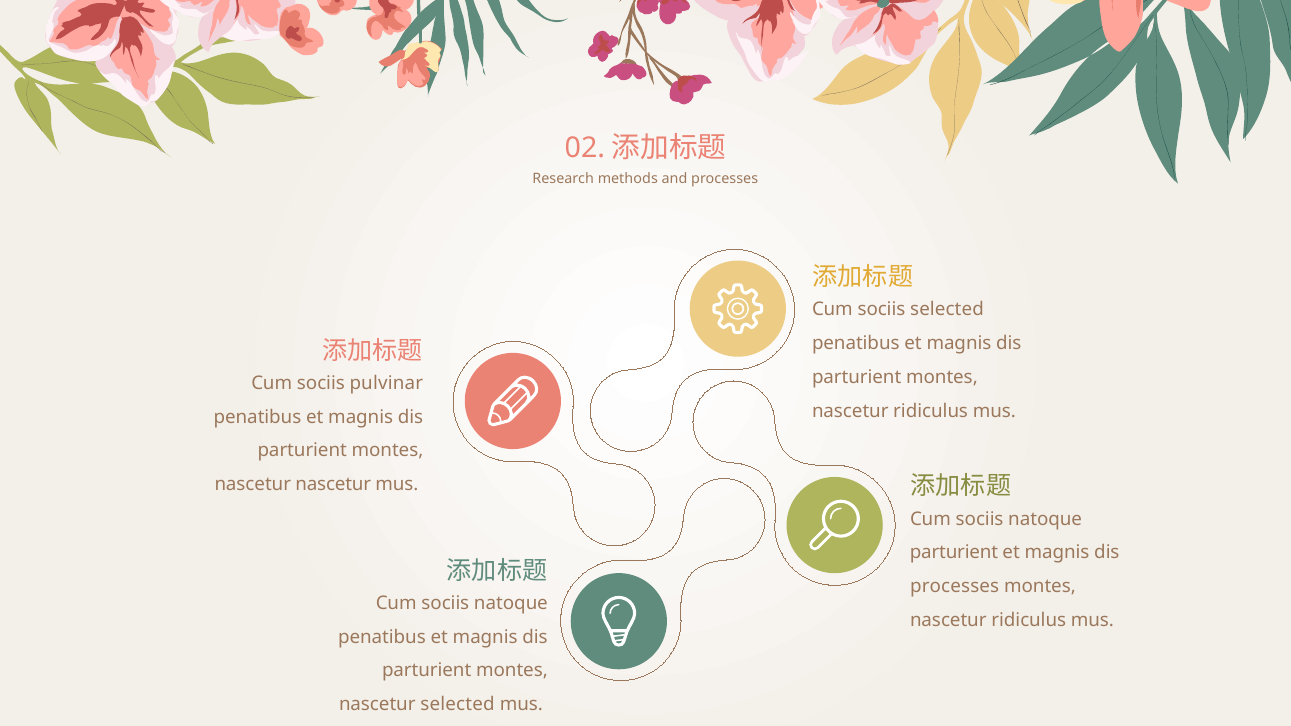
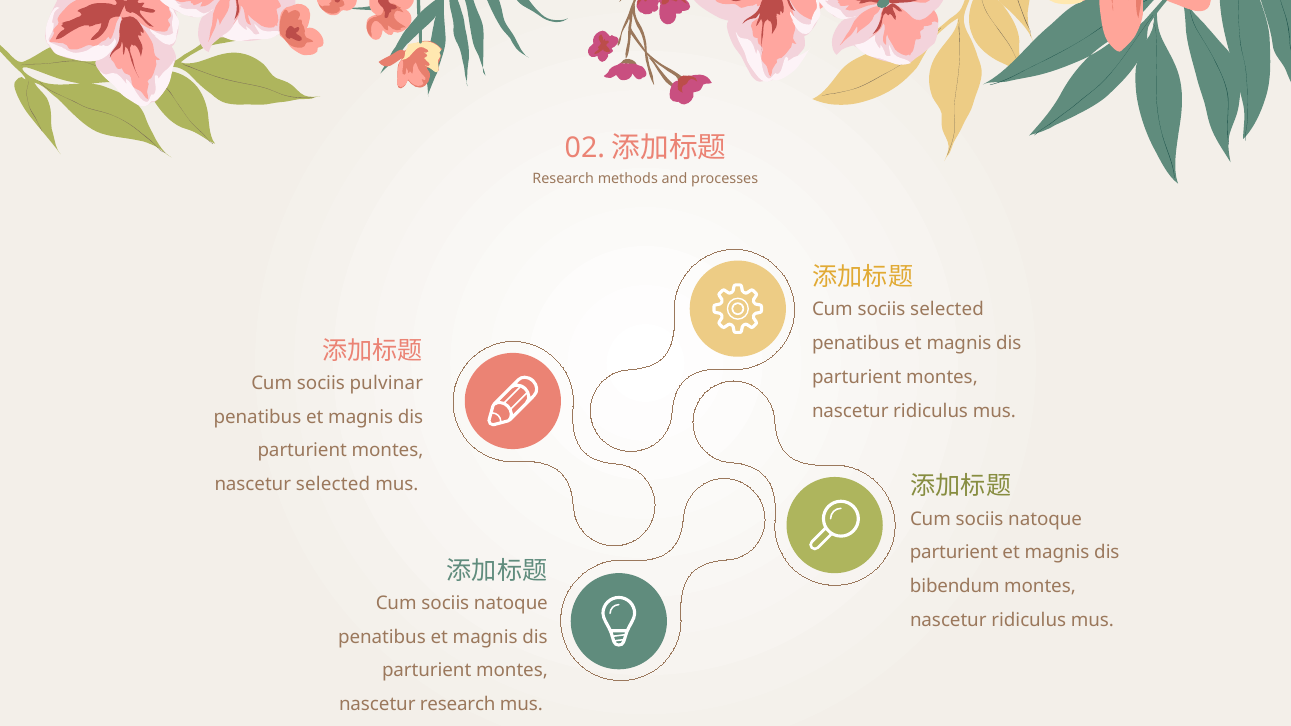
nascetur nascetur: nascetur -> selected (333, 485)
processes: processes -> bibendum (955, 587)
nascetur selected: selected -> research (458, 705)
